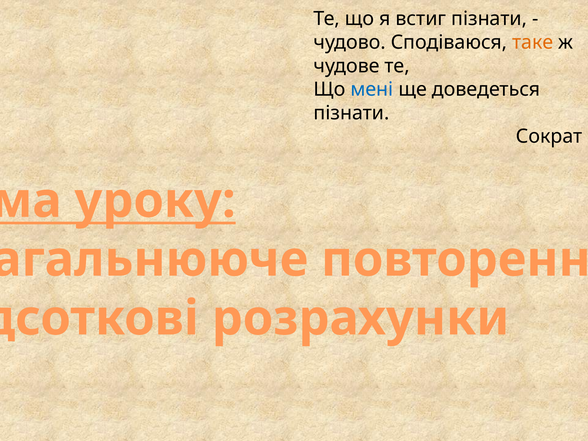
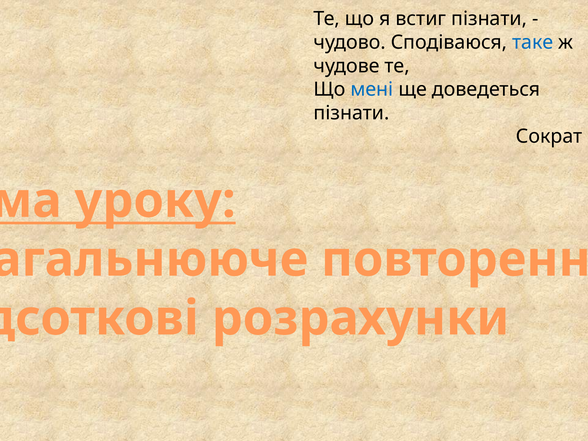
таке colour: orange -> blue (533, 42)
